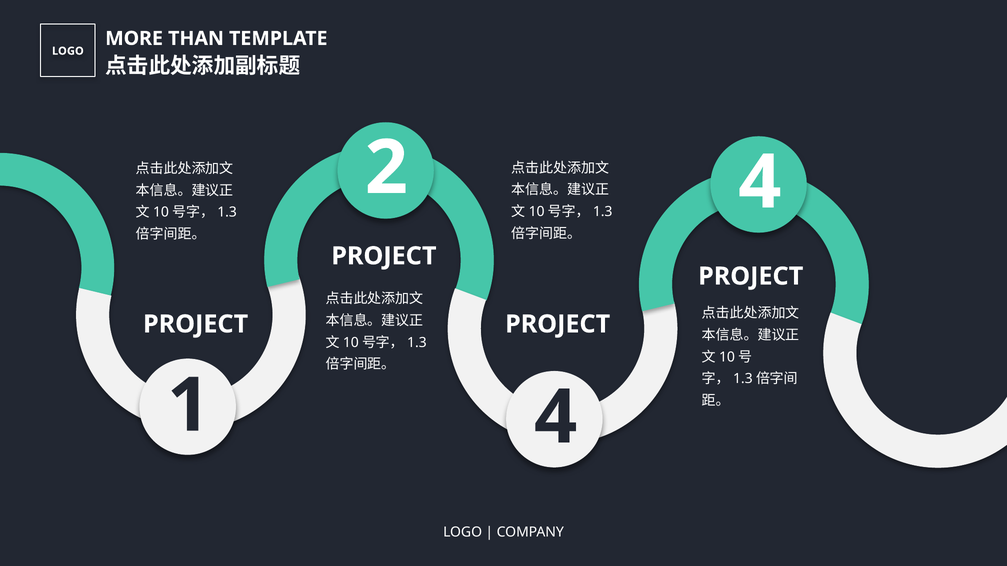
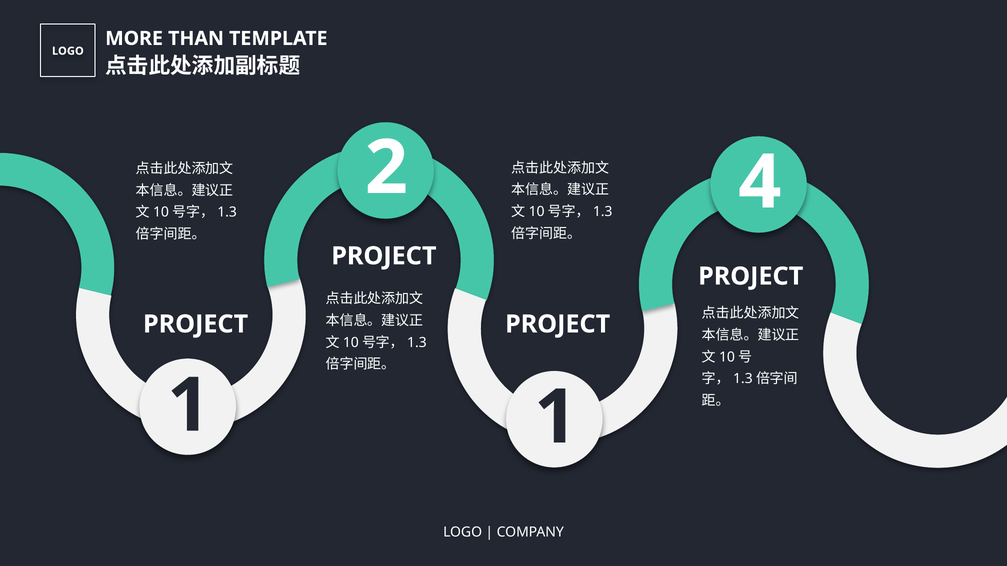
1 4: 4 -> 1 (556, 418)
